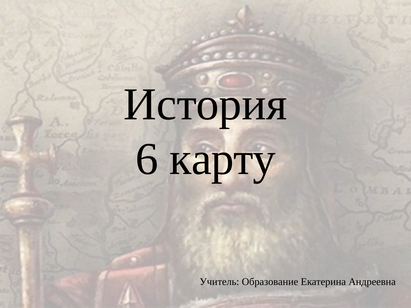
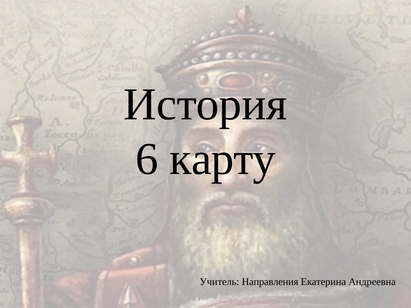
Образование: Образование -> Направления (270, 282)
